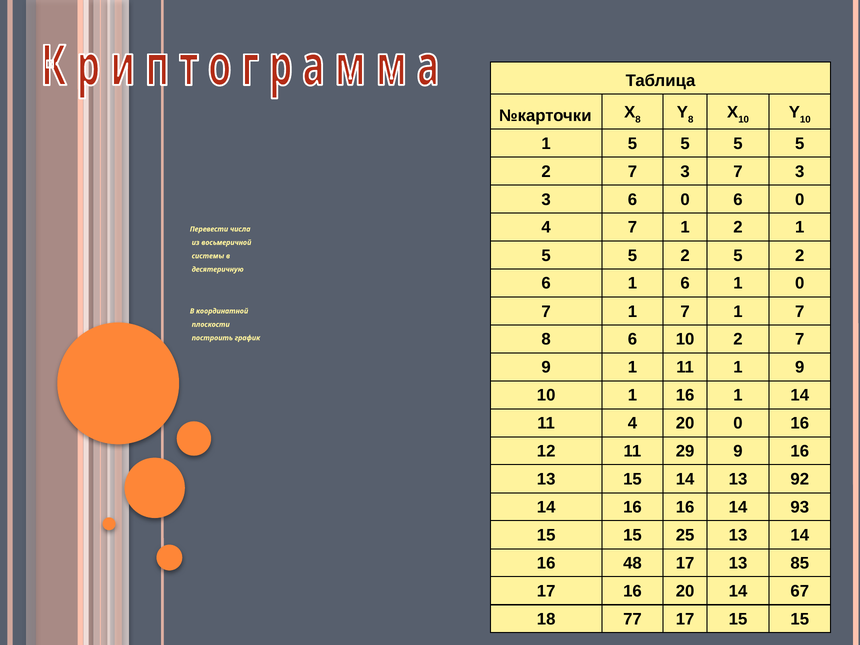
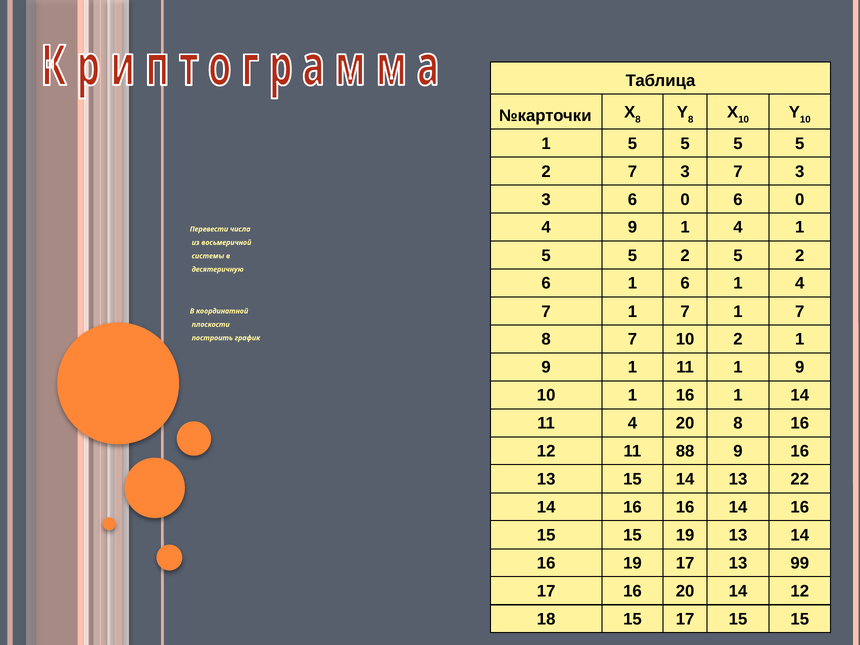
4 7: 7 -> 9 (632, 227)
2: 2 -> 4 (738, 227)
6 1 0: 0 -> 4 (800, 283)
8 6: 6 -> 7 (632, 339)
10 2 7: 7 -> 1 (800, 339)
20 0: 0 -> 8 (738, 423)
29: 29 -> 88 (685, 451)
92: 92 -> 22 (800, 479)
16 14 93: 93 -> 16 (800, 507)
15 25: 25 -> 19 (685, 535)
16 48: 48 -> 19 (632, 563)
85: 85 -> 99 (800, 563)
14 67: 67 -> 12 (800, 591)
18 77: 77 -> 15 (632, 619)
